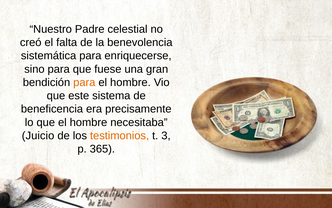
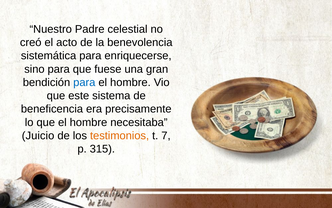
falta: falta -> acto (67, 42)
para colour: orange -> blue (84, 82)
3: 3 -> 7 (166, 135)
365: 365 -> 315 (102, 149)
